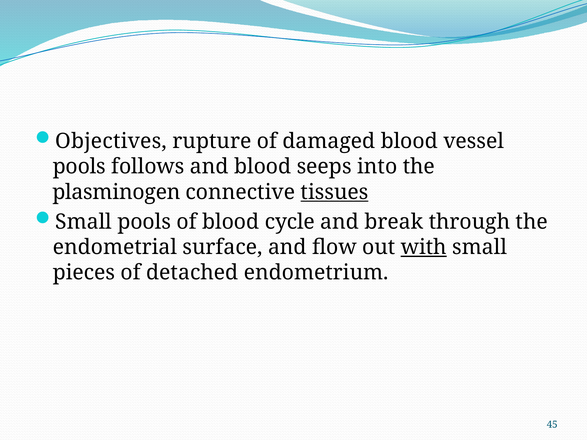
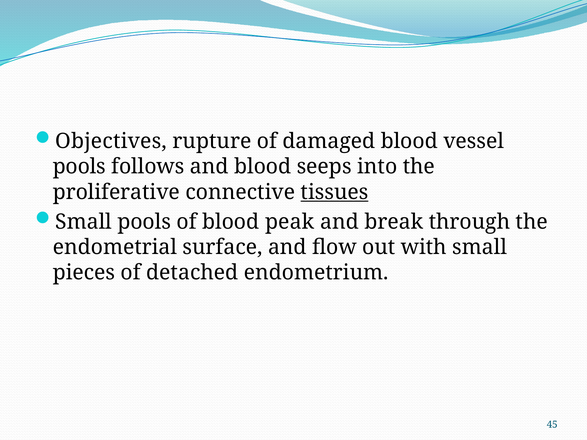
plasminogen: plasminogen -> proliferative (116, 192)
cycle: cycle -> peak (290, 222)
with underline: present -> none (424, 247)
